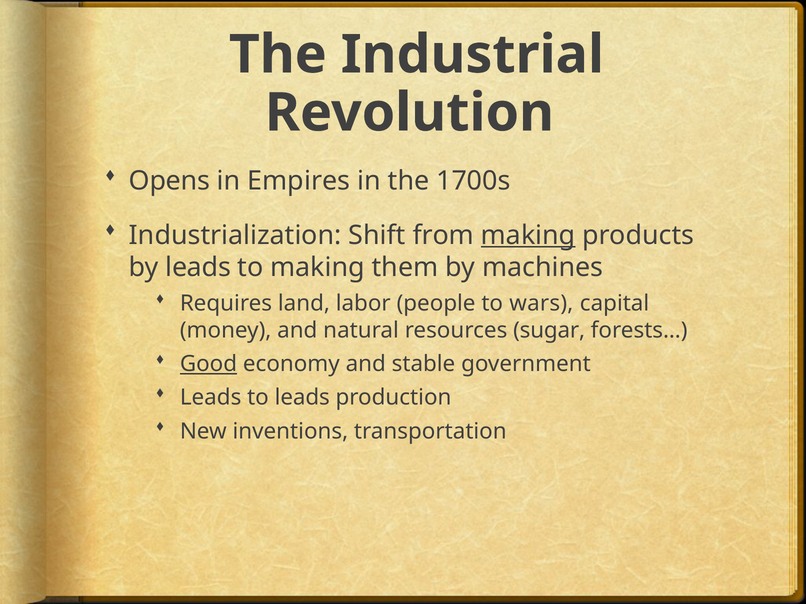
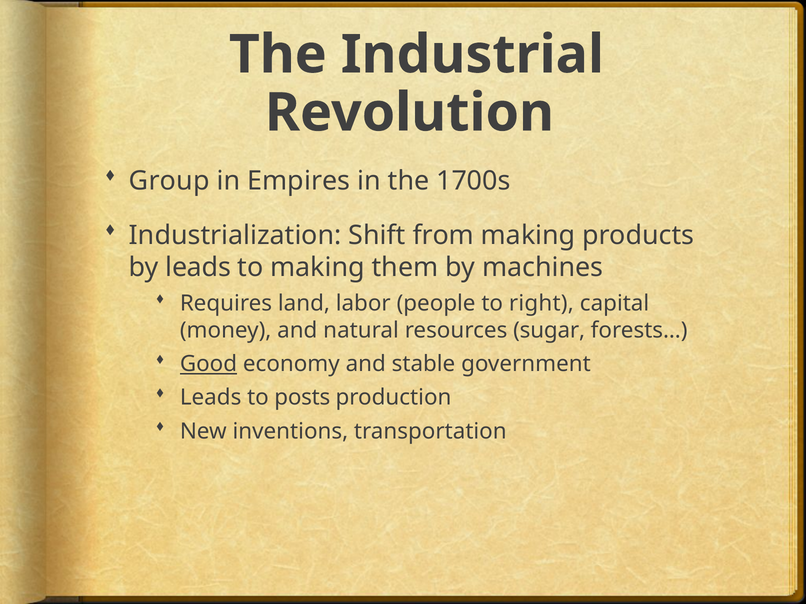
Opens: Opens -> Group (169, 181)
making underline: present -> none (528, 236)
wars: wars -> right (541, 304)
to leads: leads -> posts (302, 398)
